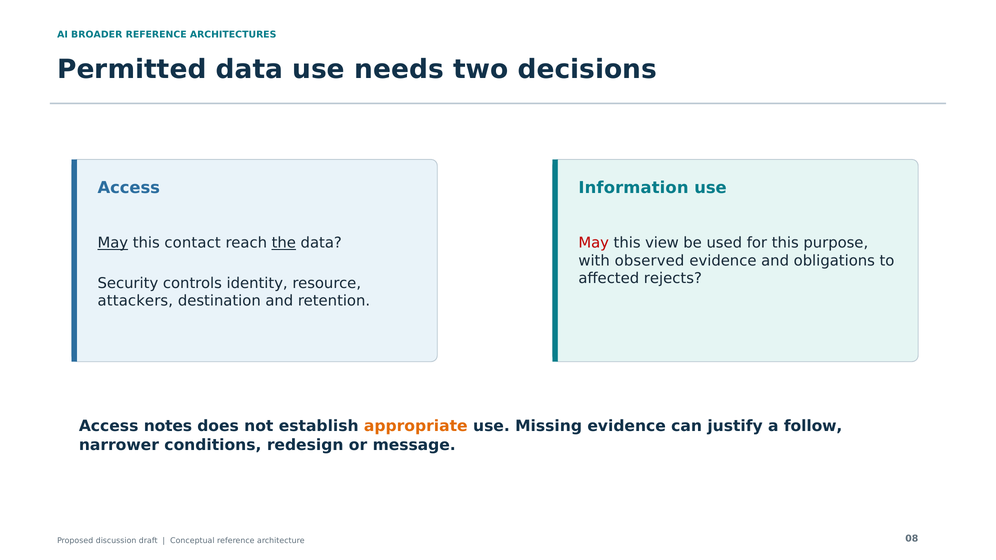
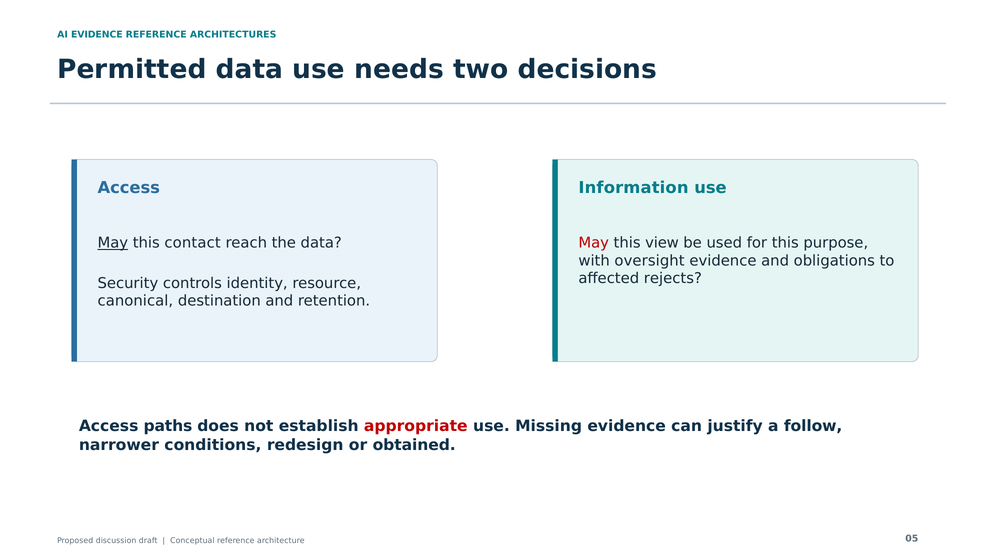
AI BROADER: BROADER -> EVIDENCE (97, 35)
the underline: present -> none (284, 243)
observed: observed -> oversight (650, 261)
attackers: attackers -> canonical (135, 301)
notes: notes -> paths (168, 426)
appropriate colour: orange -> red (416, 426)
message: message -> obtained (414, 445)
08: 08 -> 05 (912, 539)
